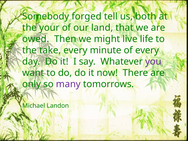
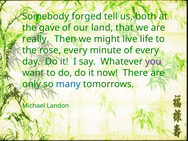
your: your -> gave (49, 28)
owed: owed -> really (36, 39)
take: take -> rose (50, 50)
many colour: purple -> blue (68, 84)
